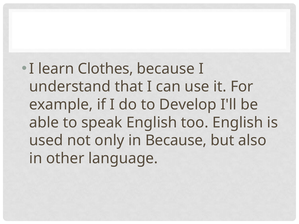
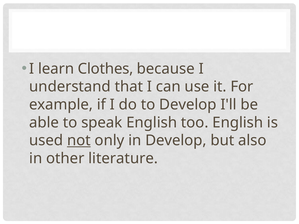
not underline: none -> present (79, 141)
in Because: Because -> Develop (176, 141)
language: language -> literature (123, 159)
